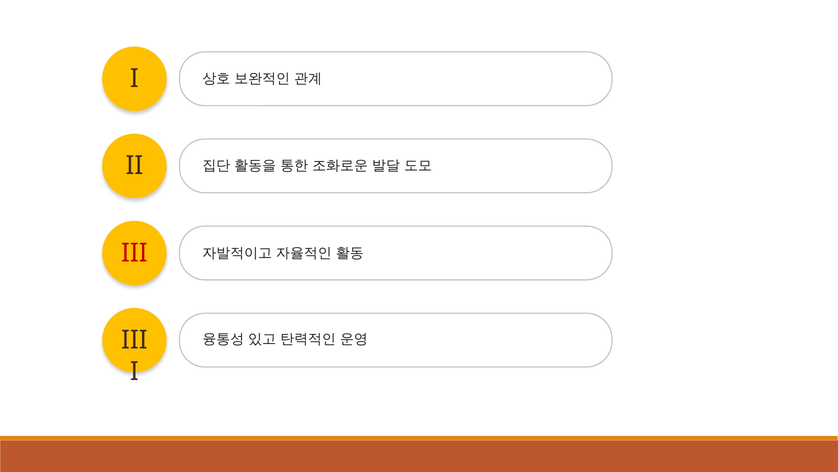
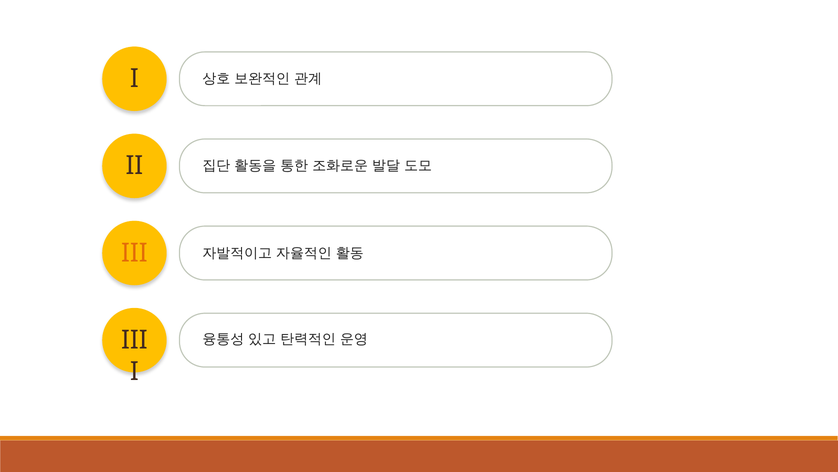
III colour: red -> orange (134, 253)
